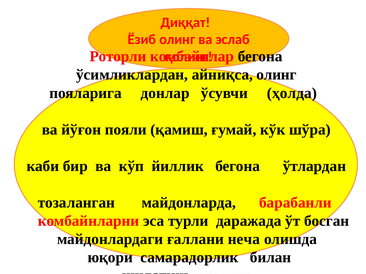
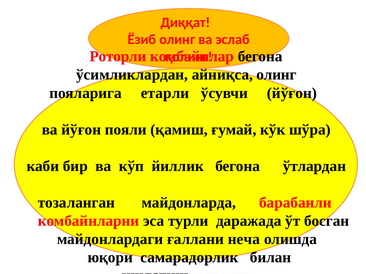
донлар: донлар -> етарли (165, 93)
ўсувчи ҳолда: ҳолда -> йўғон (292, 93)
